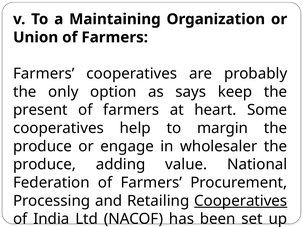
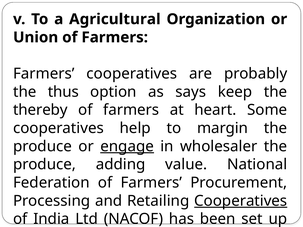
Maintaining: Maintaining -> Agricultural (115, 19)
only: only -> thus (63, 92)
present: present -> thereby (40, 110)
engage underline: none -> present (127, 146)
